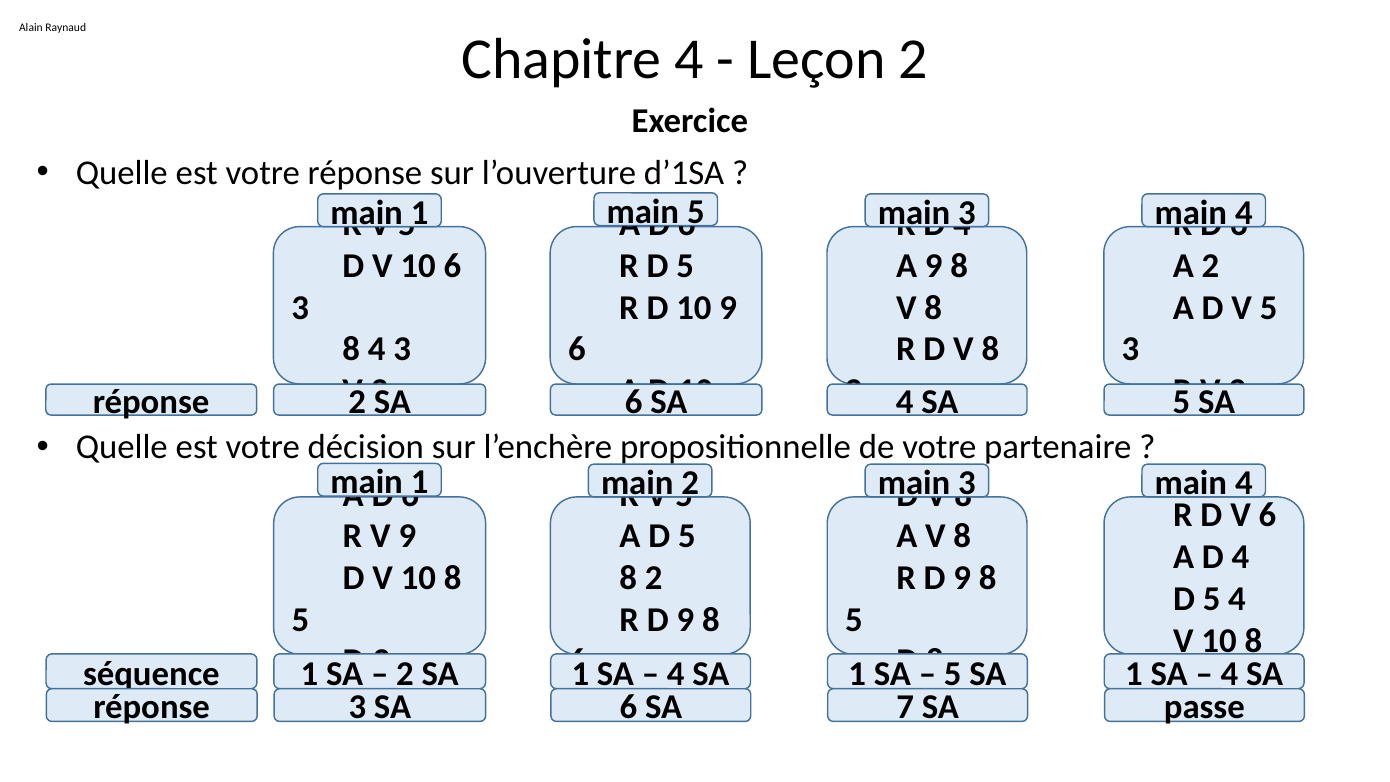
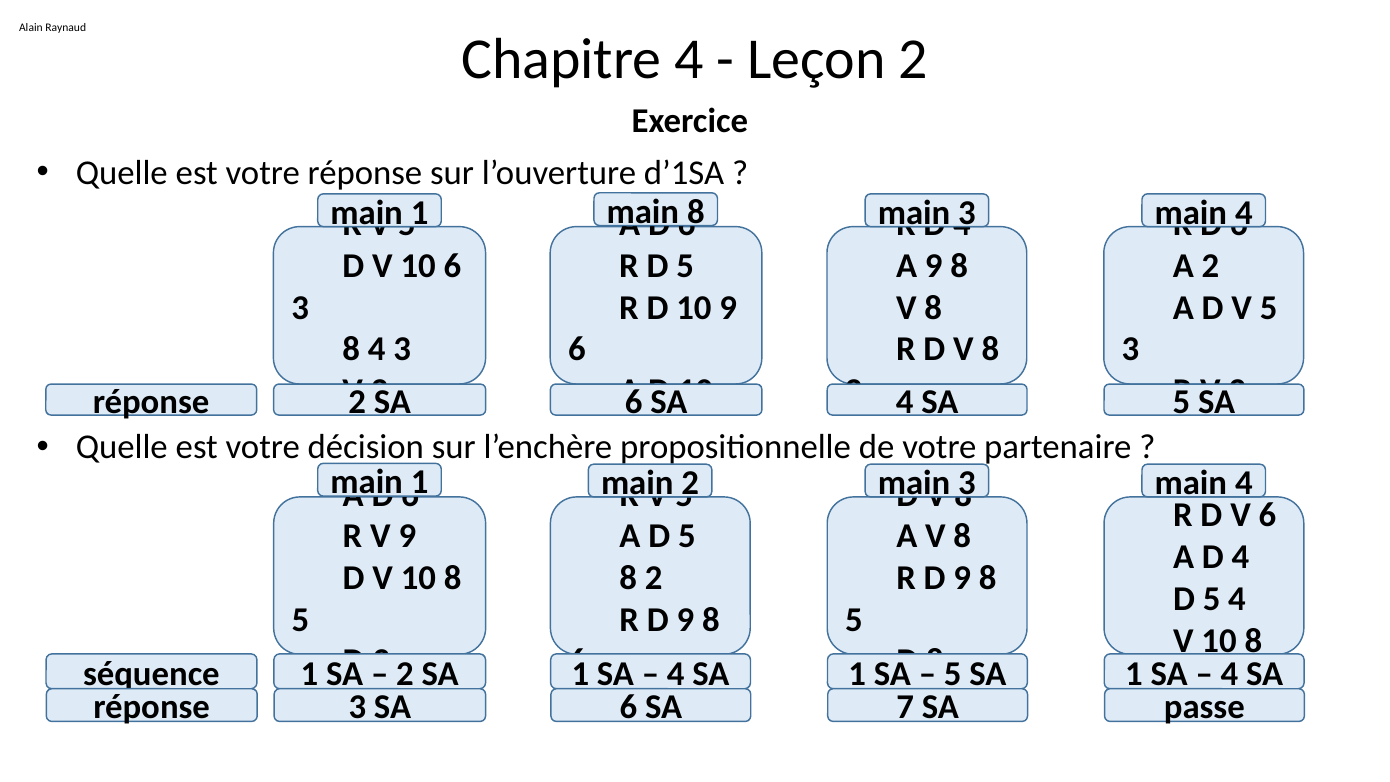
5: 5 -> 8 (696, 212)
